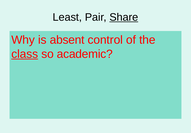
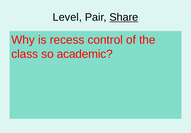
Least: Least -> Level (67, 17)
absent: absent -> recess (67, 40)
class underline: present -> none (25, 54)
